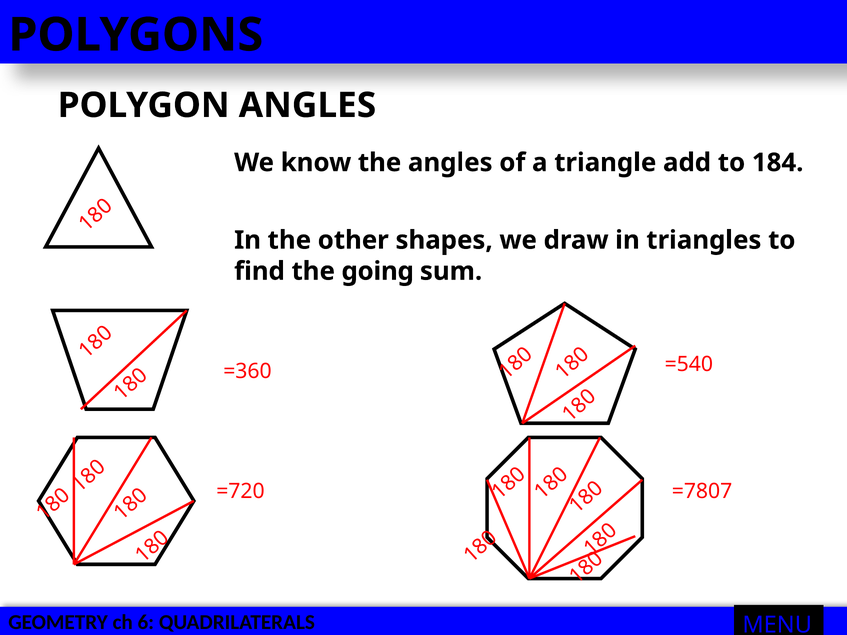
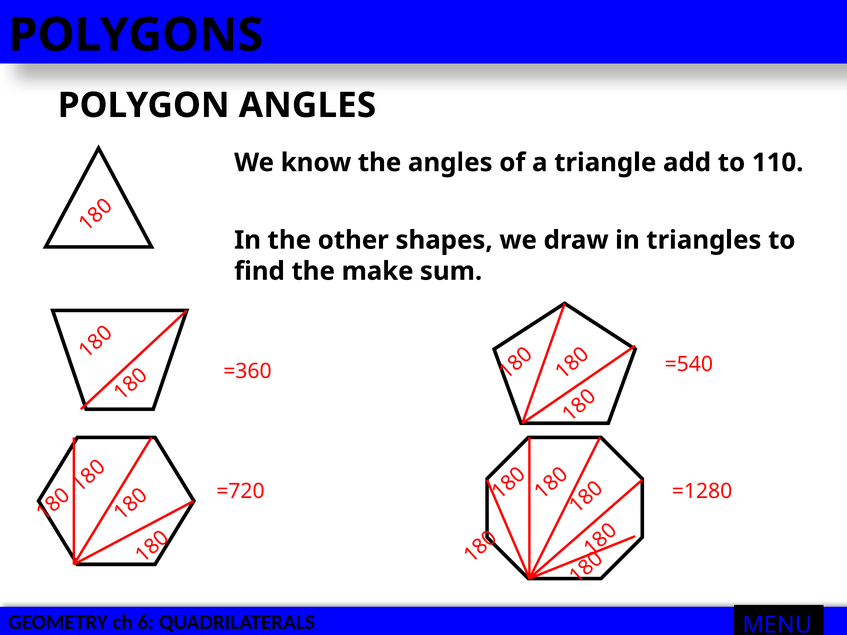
184: 184 -> 110 (778, 163)
going: going -> make (378, 271)
=7807: =7807 -> =1280 (702, 491)
